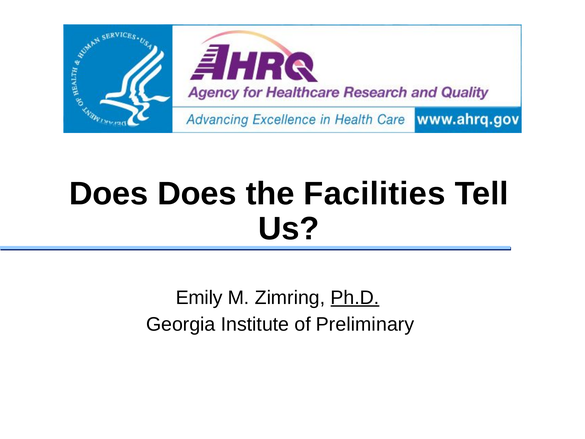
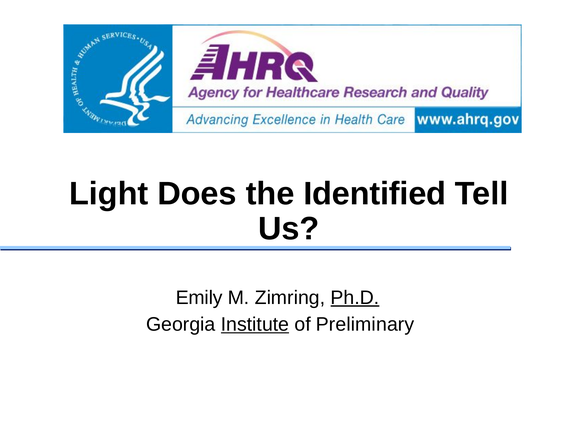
Does: Does -> Light (109, 194)
Facilities: Facilities -> Identified (375, 194)
Institute underline: none -> present (255, 324)
